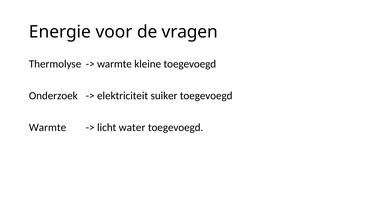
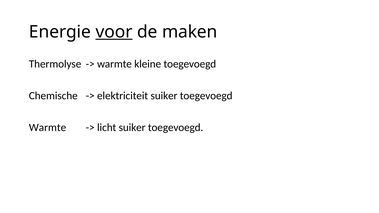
voor underline: none -> present (114, 32)
vragen: vragen -> maken (190, 32)
Onderzoek: Onderzoek -> Chemische (53, 96)
licht water: water -> suiker (132, 128)
